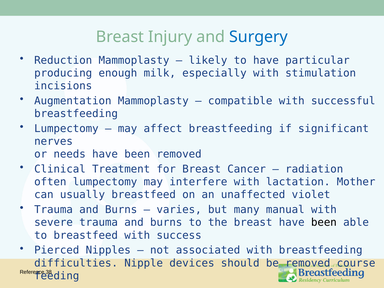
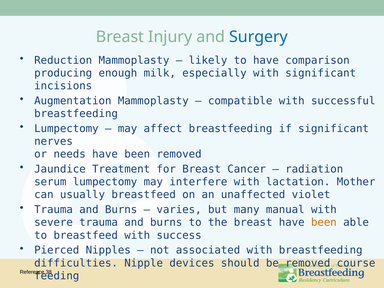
particular: particular -> comparison (317, 60)
with stimulation: stimulation -> significant (321, 73)
Clinical: Clinical -> Jaundice (60, 169)
often: often -> serum (50, 182)
been colour: black -> orange (324, 222)
